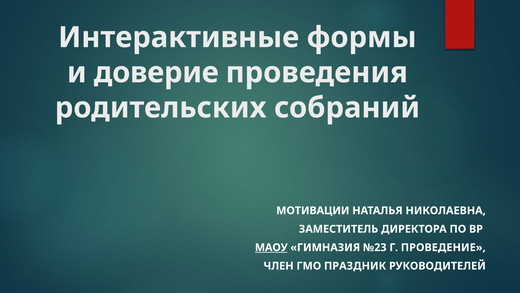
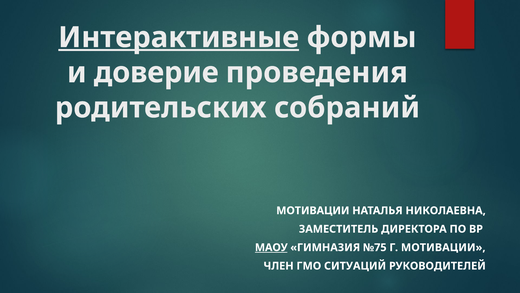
Интерактивные underline: none -> present (179, 37)
№23: №23 -> №75 (375, 247)
Г ПРОВЕДЕНИЕ: ПРОВЕДЕНИЕ -> МОТИВАЦИИ (443, 247)
ПРАЗДНИК: ПРАЗДНИК -> СИТУАЦИЙ (355, 266)
